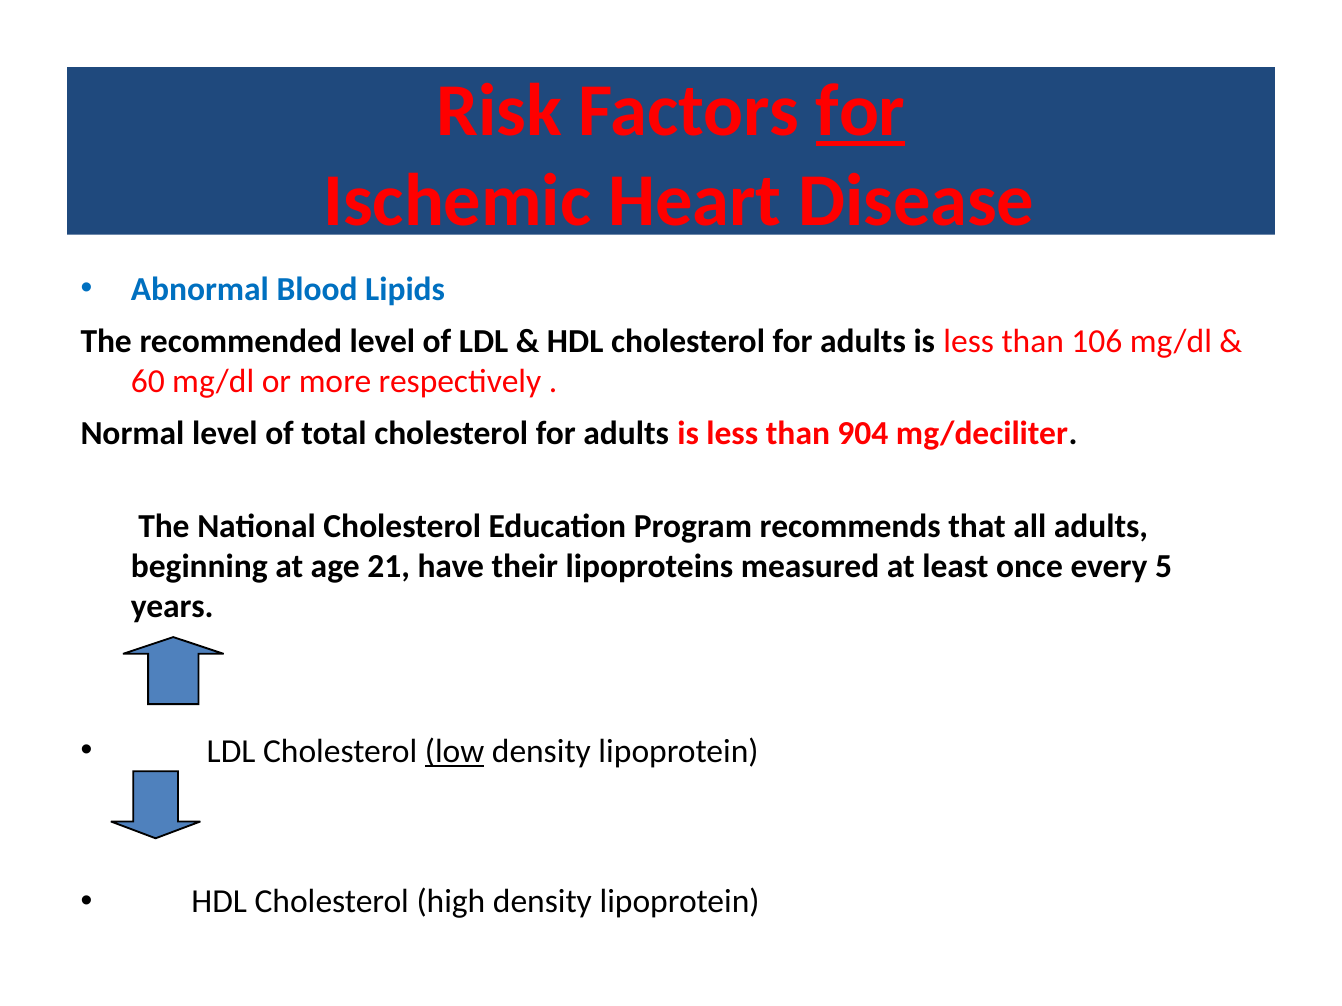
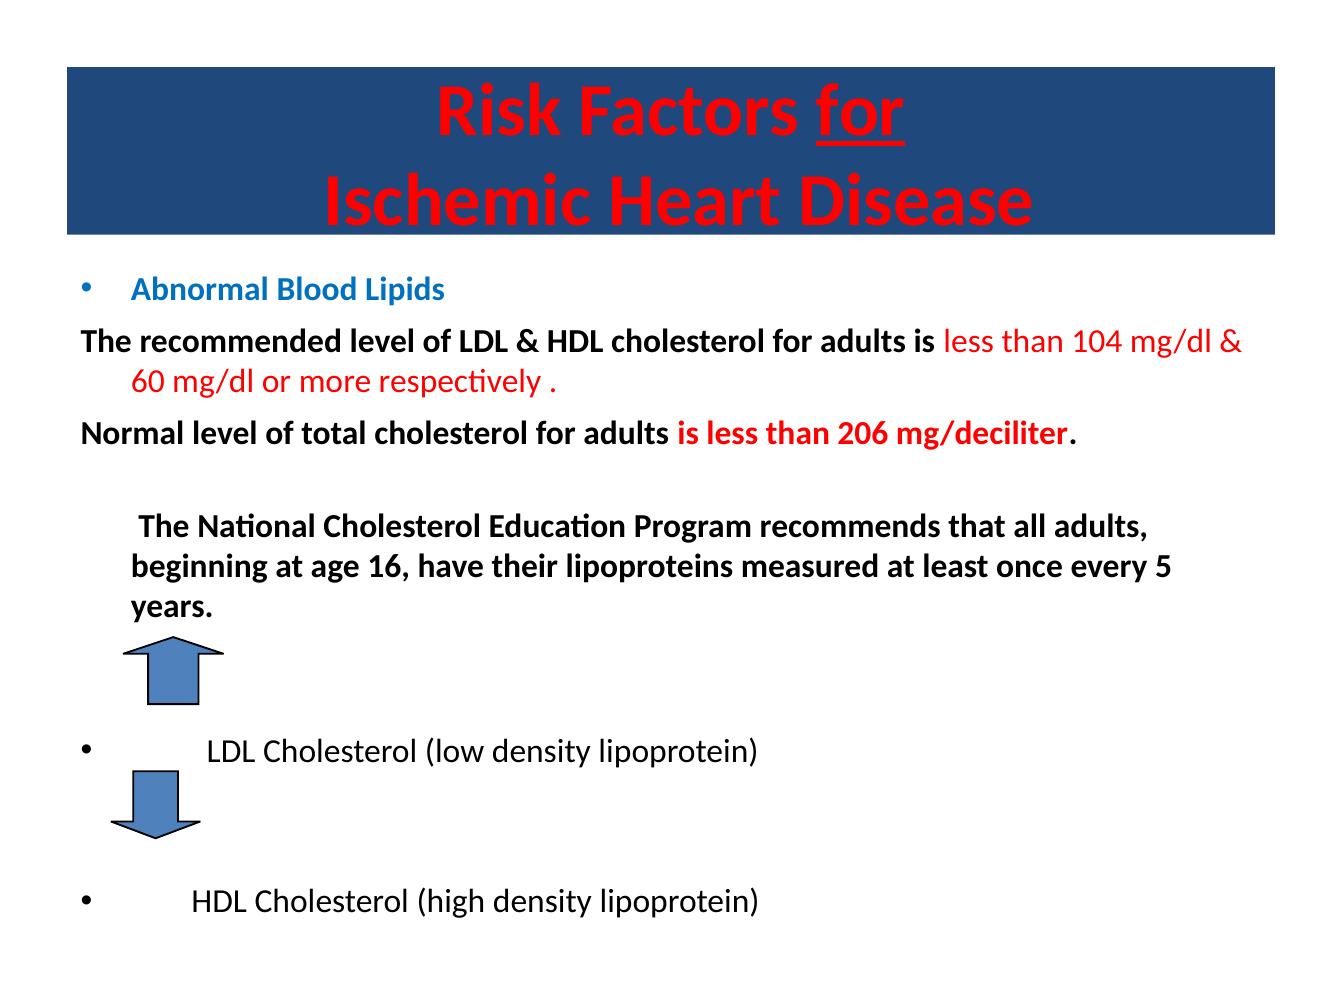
106: 106 -> 104 (1097, 342)
904: 904 -> 206 (863, 434)
21: 21 -> 16 (389, 567)
low underline: present -> none (455, 752)
